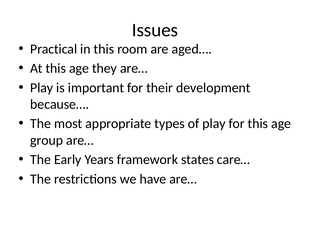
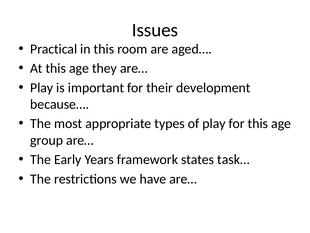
care…: care… -> task… (233, 159)
